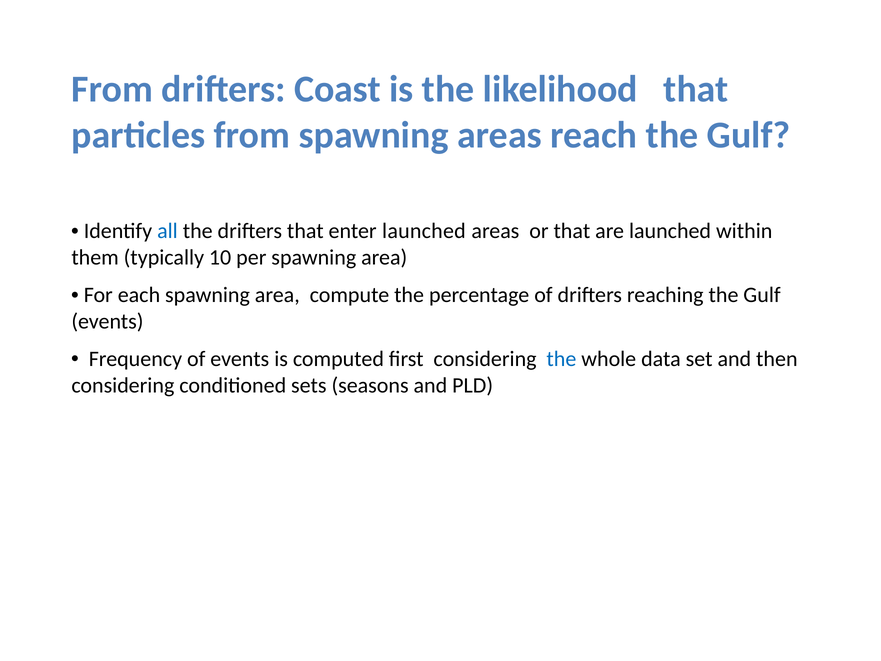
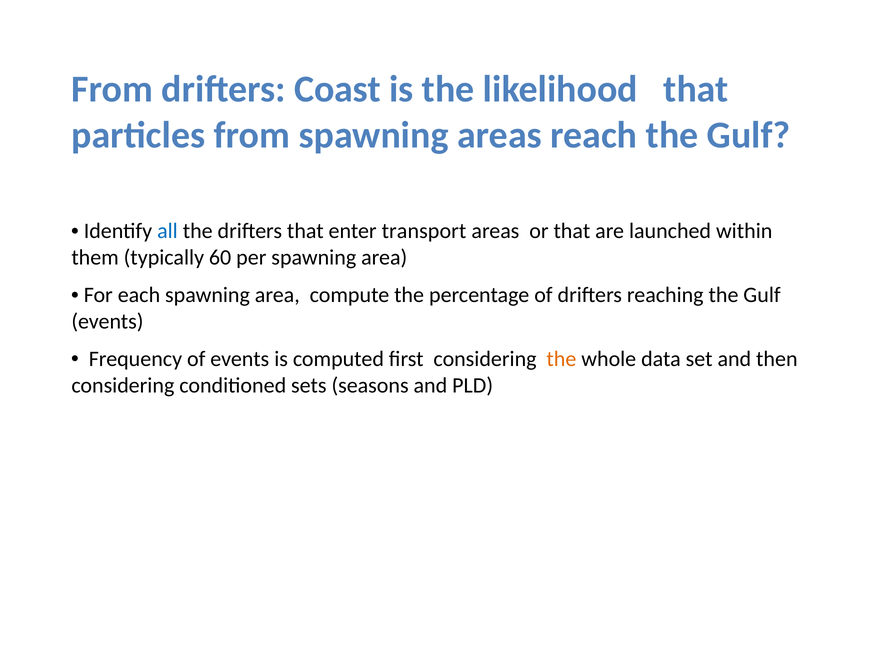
enter launched: launched -> transport (424, 231)
10: 10 -> 60 (220, 257)
the colour: blue -> orange (561, 359)
